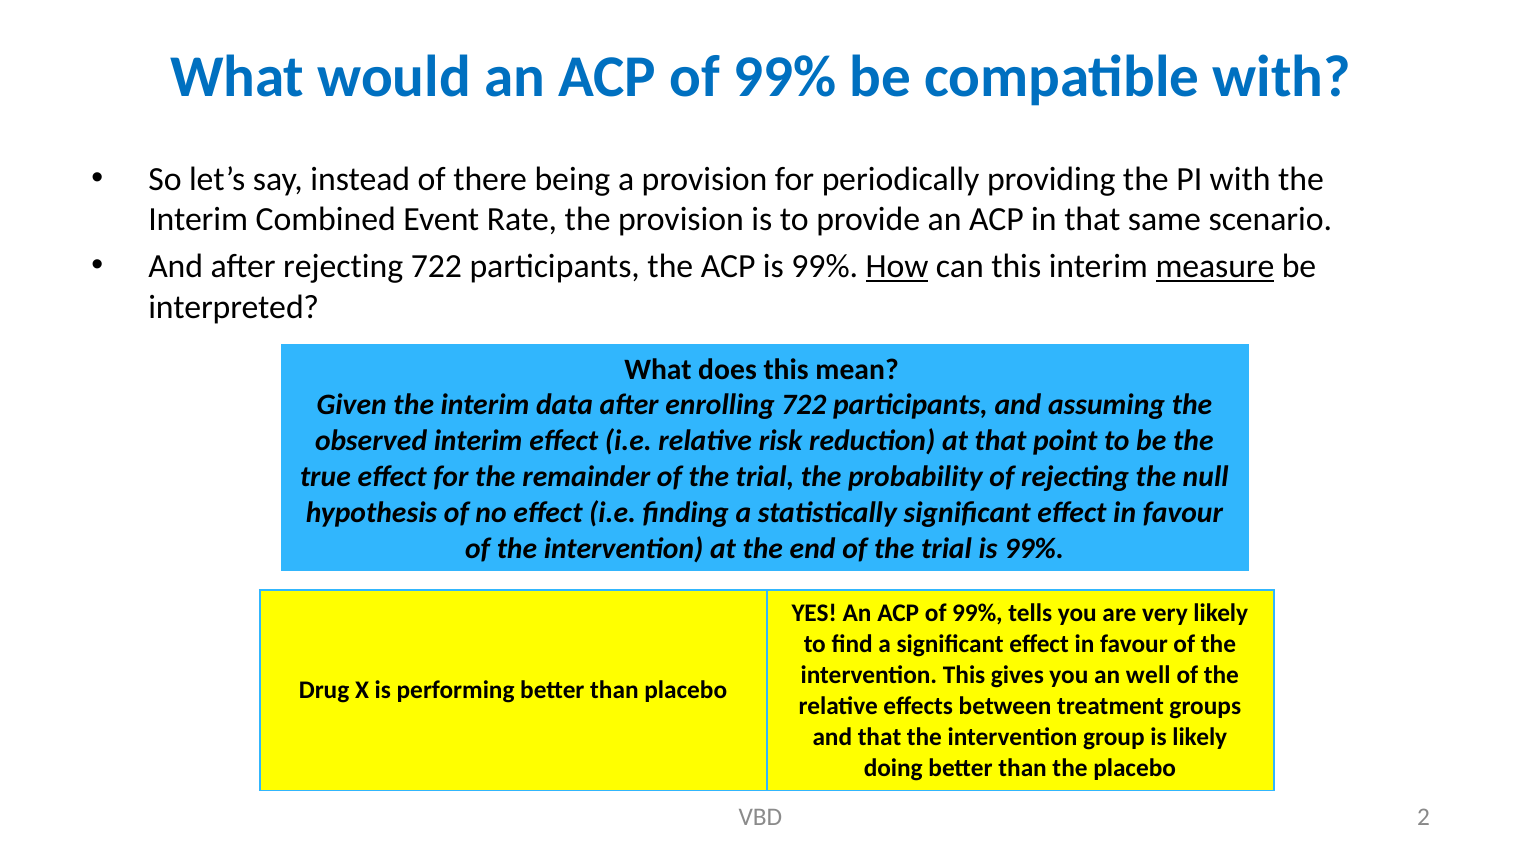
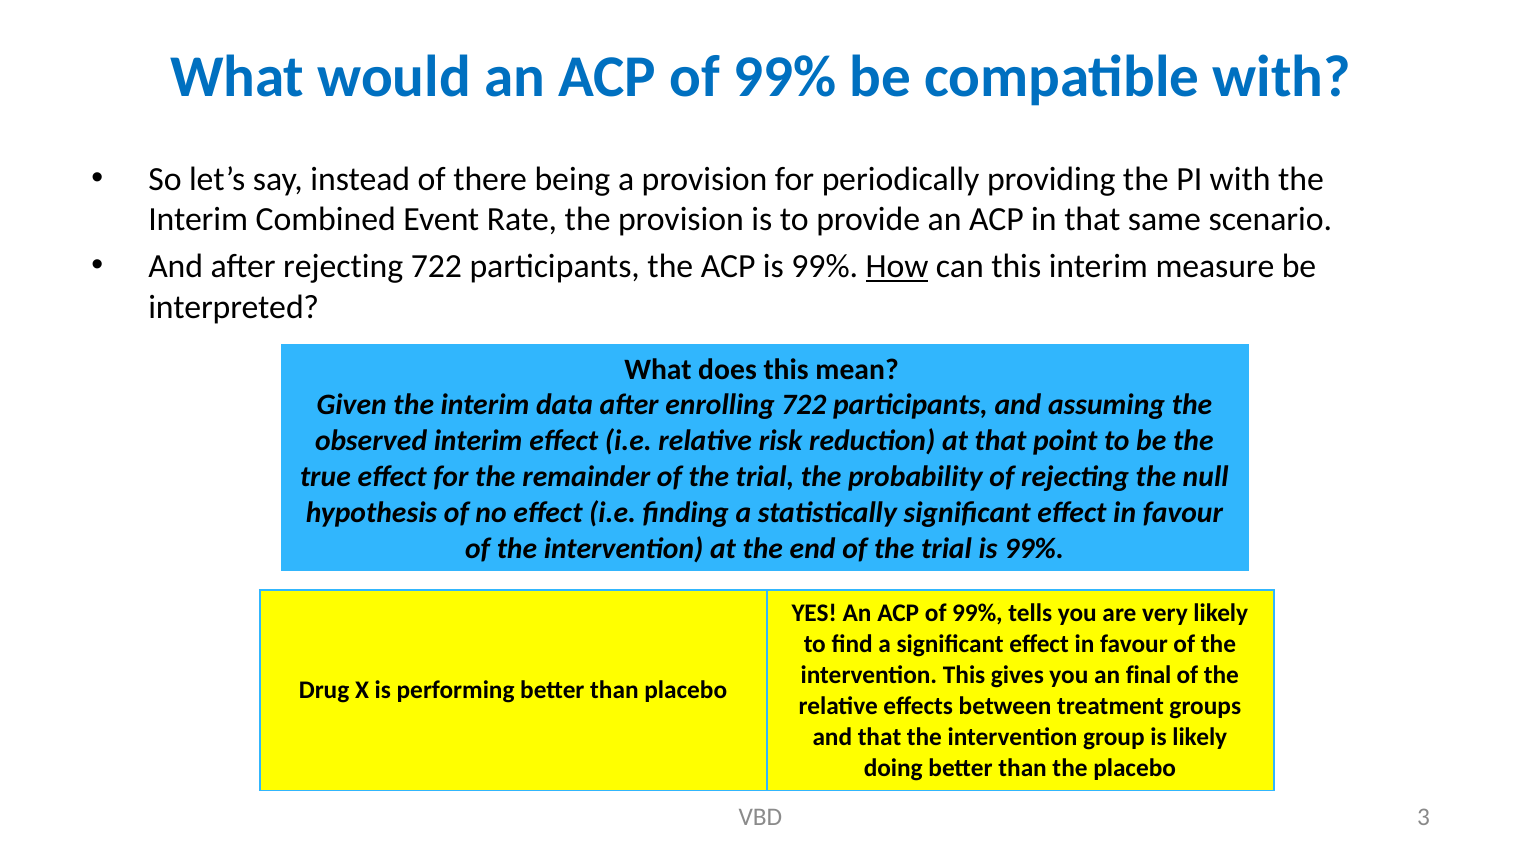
measure underline: present -> none (1215, 267)
well: well -> final (1149, 675)
2: 2 -> 3 (1423, 817)
